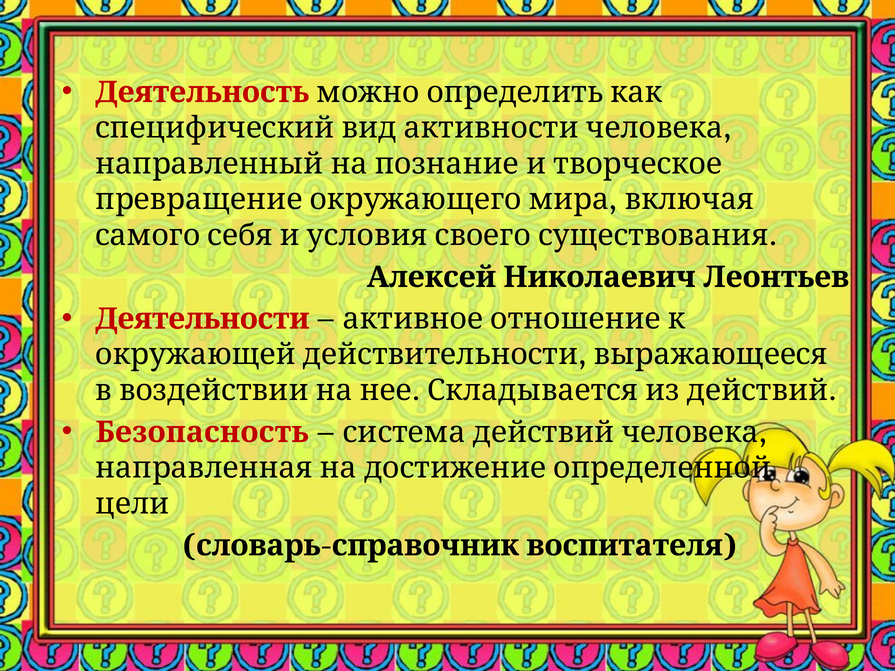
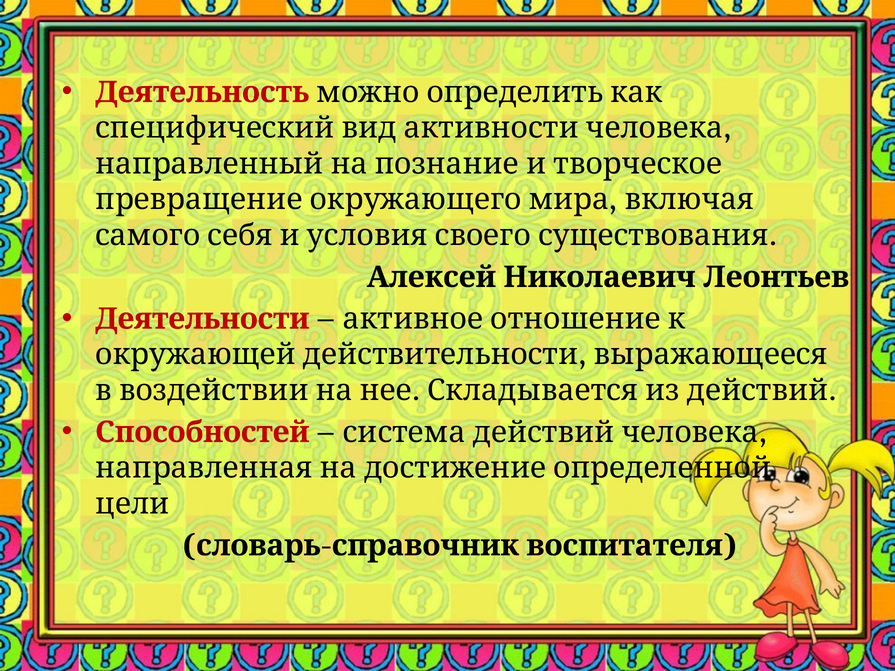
Безопасность: Безопасность -> Способностей (202, 432)
